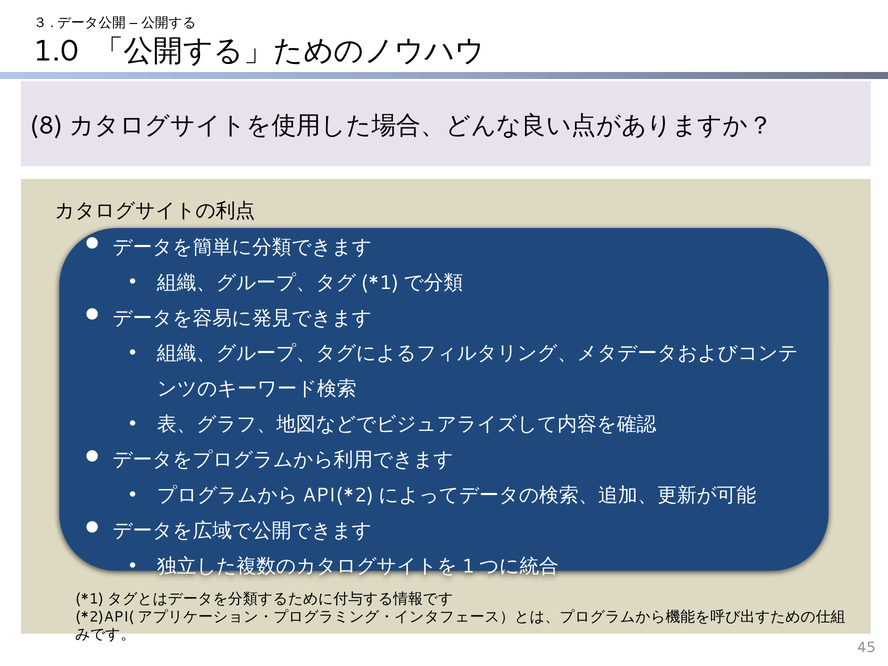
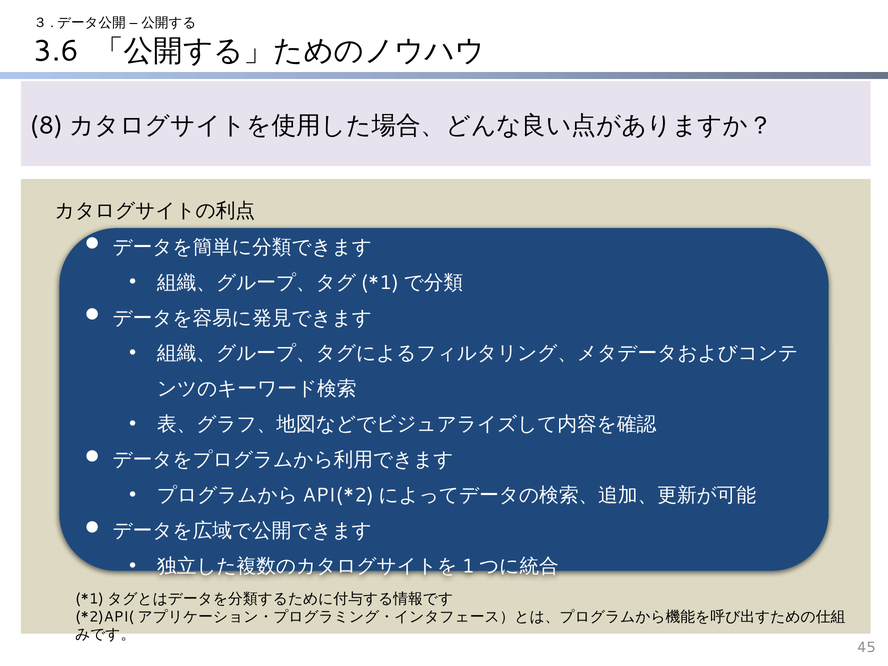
1.0: 1.0 -> 3.6 (56, 51)
